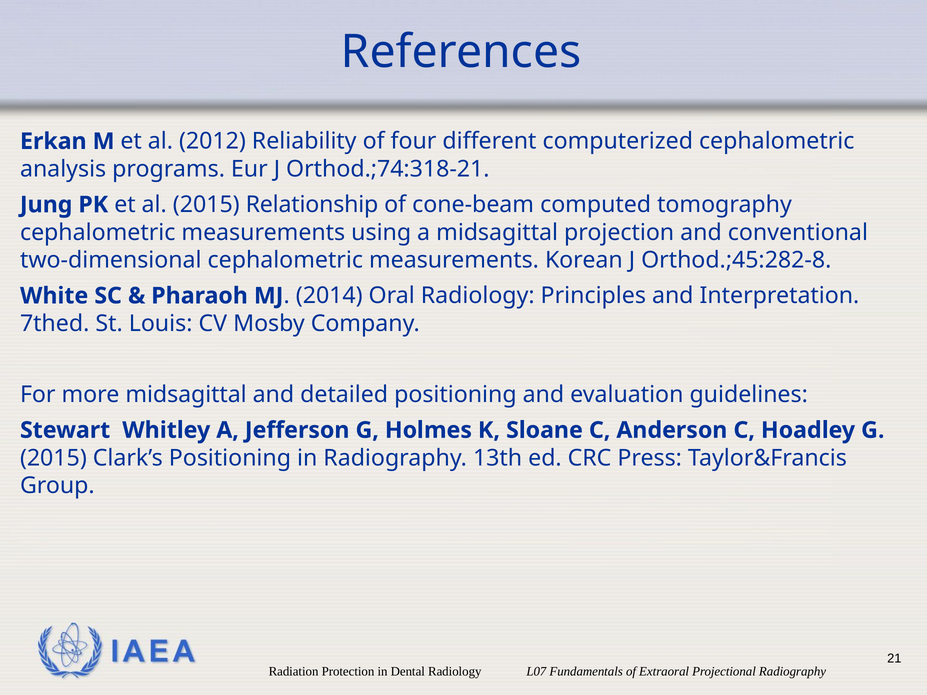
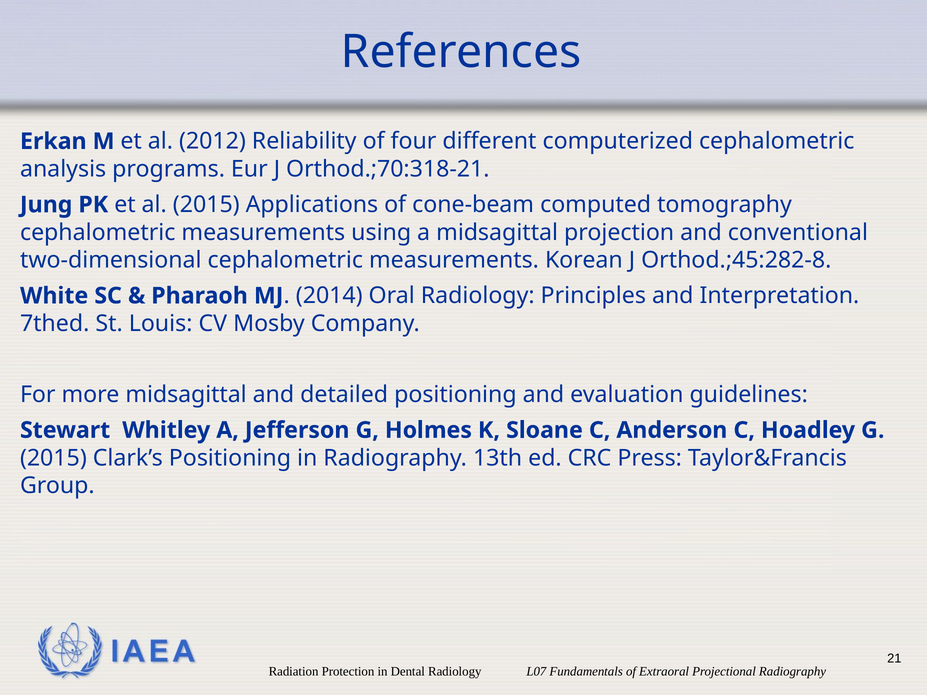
Orthod.;74:318-21: Orthod.;74:318-21 -> Orthod.;70:318-21 (388, 169)
Relationship: Relationship -> Applications (312, 205)
